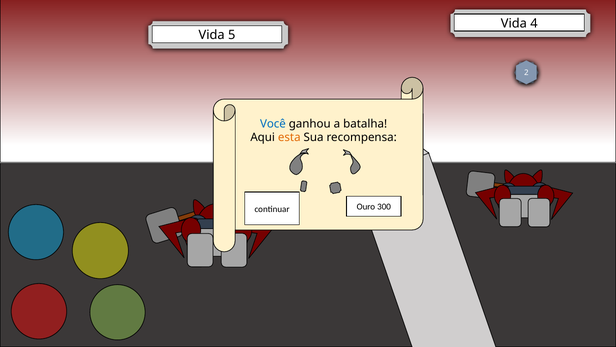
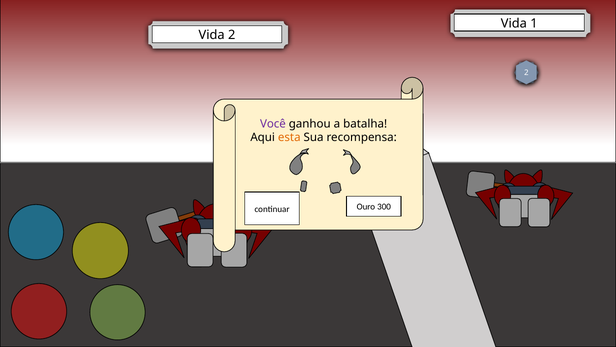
4: 4 -> 1 (534, 23)
Vida 5: 5 -> 2 (232, 35)
Você colour: blue -> purple (273, 124)
